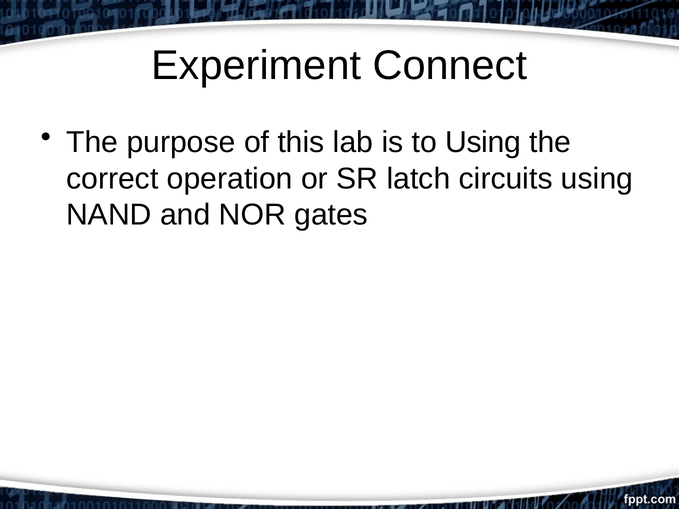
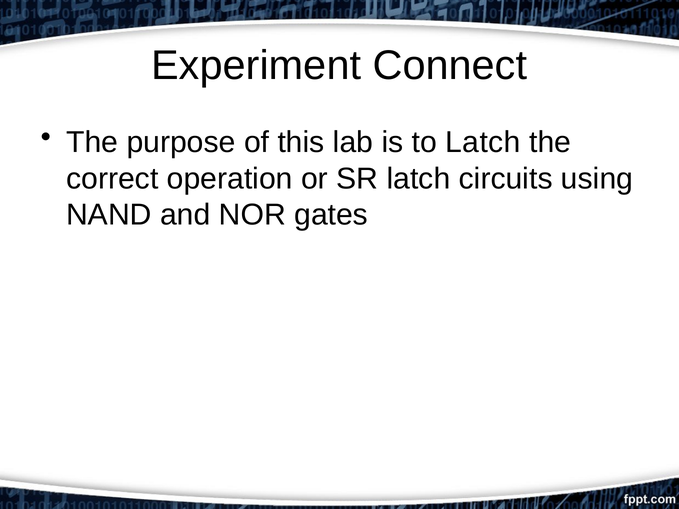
to Using: Using -> Latch (483, 142)
